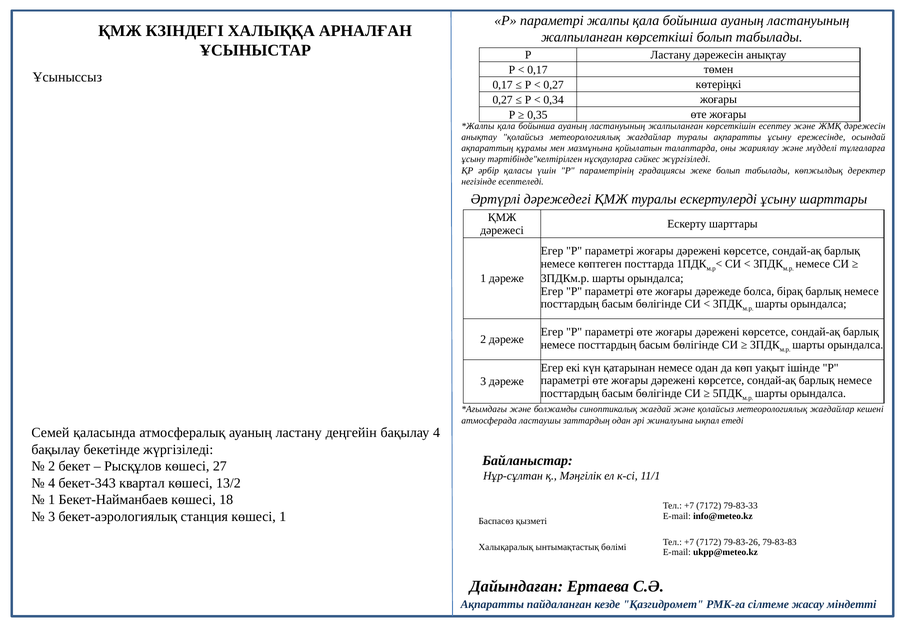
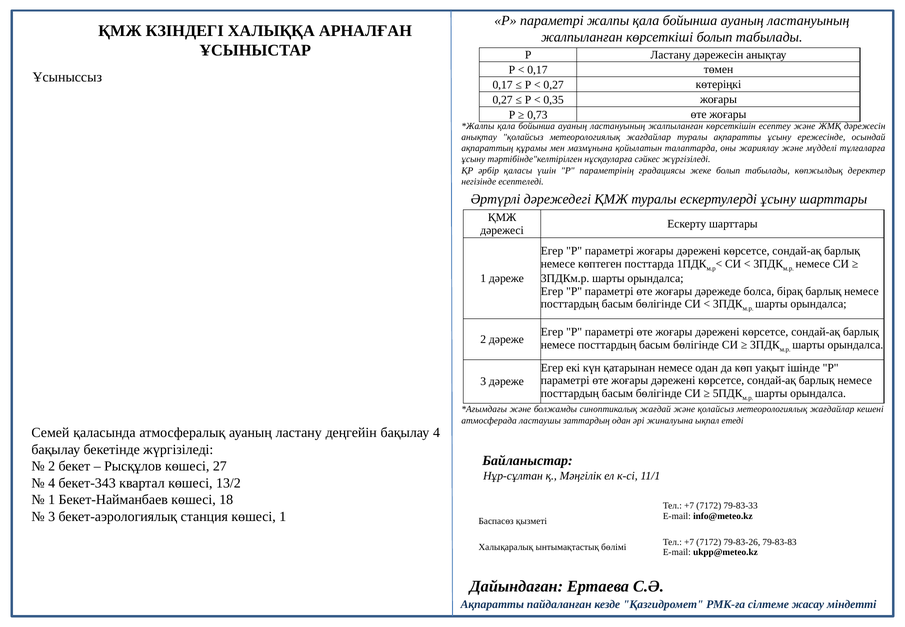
0,34: 0,34 -> 0,35 (554, 100)
0,35: 0,35 -> 0,73 (537, 115)
